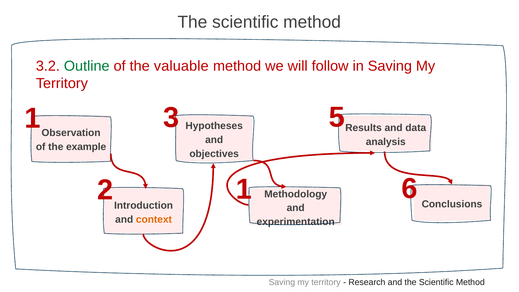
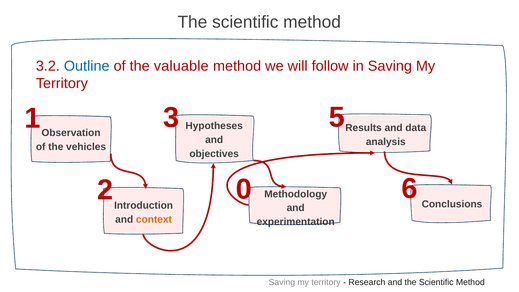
Outline colour: green -> blue (87, 66)
example: example -> vehicles (86, 147)
2 1: 1 -> 0 (244, 189)
